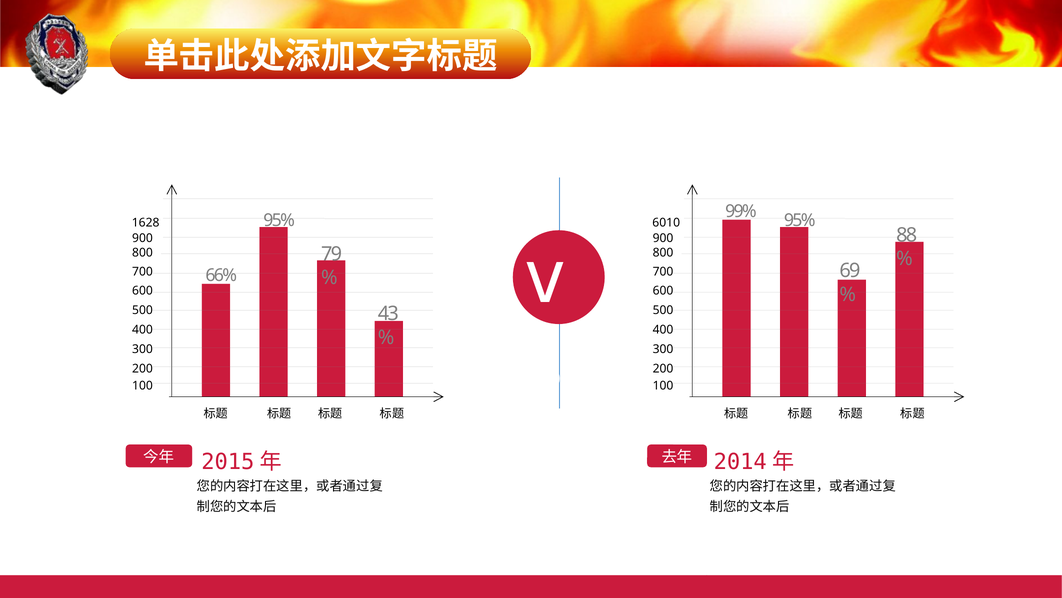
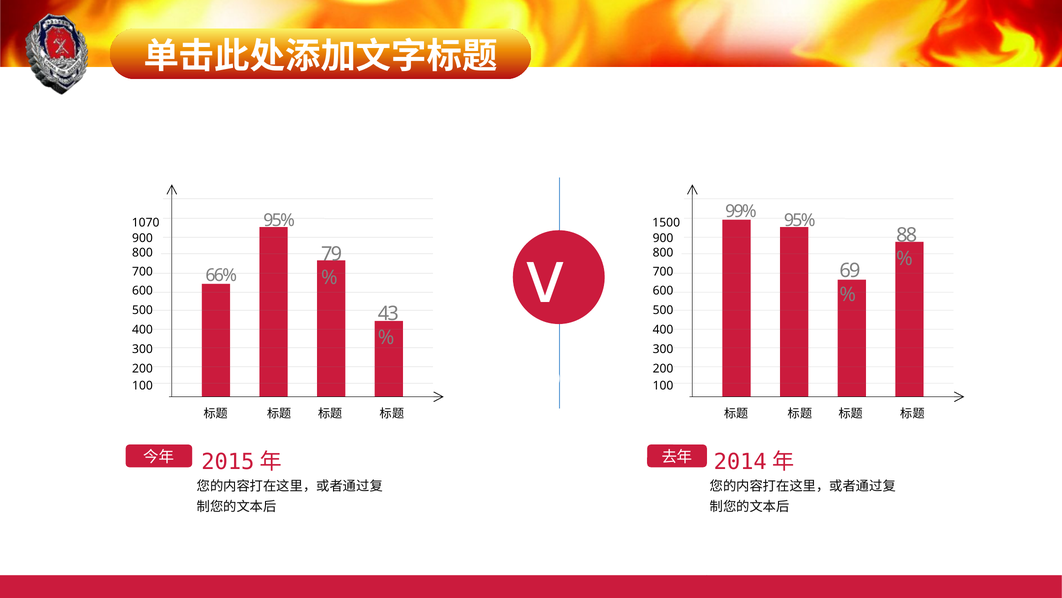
1628: 1628 -> 1070 (146, 223)
6010: 6010 -> 1500 (666, 223)
